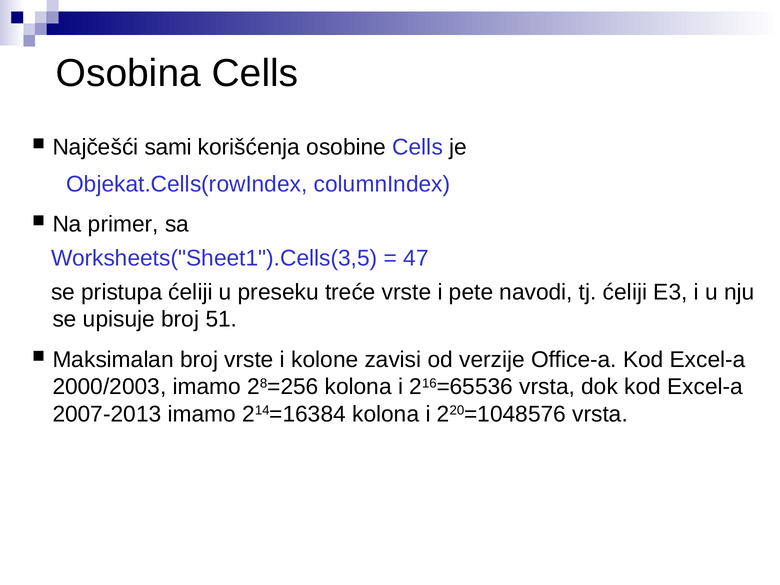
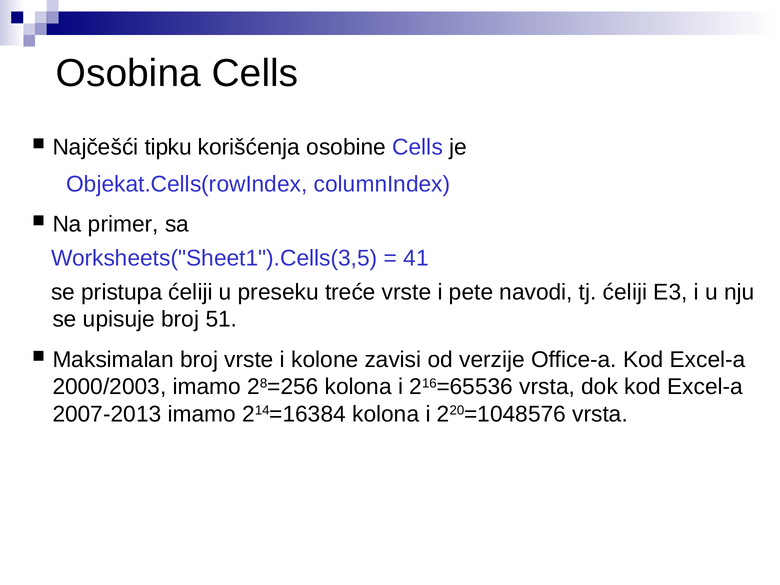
sami: sami -> tipku (168, 147)
47: 47 -> 41 (416, 258)
